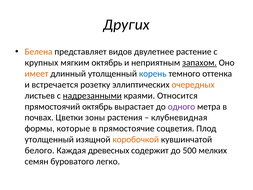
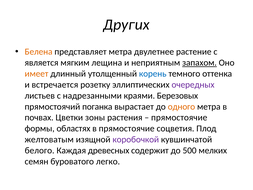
представляет видов: видов -> метра (120, 52)
крупных: крупных -> является (42, 63)
мягким октябрь: октябрь -> лещина (107, 63)
очередных colour: orange -> purple (193, 85)
надрезанными underline: present -> none (92, 95)
Относится: Относится -> Березовых (177, 95)
прямостоячий октябрь: октябрь -> поганка (97, 106)
одного colour: purple -> orange (181, 106)
клубневидная: клубневидная -> прямостоячие (179, 117)
которые: которые -> областях (73, 128)
утолщенный: утолщенный -> желтоватым (49, 139)
коробочкой colour: orange -> purple (136, 139)
